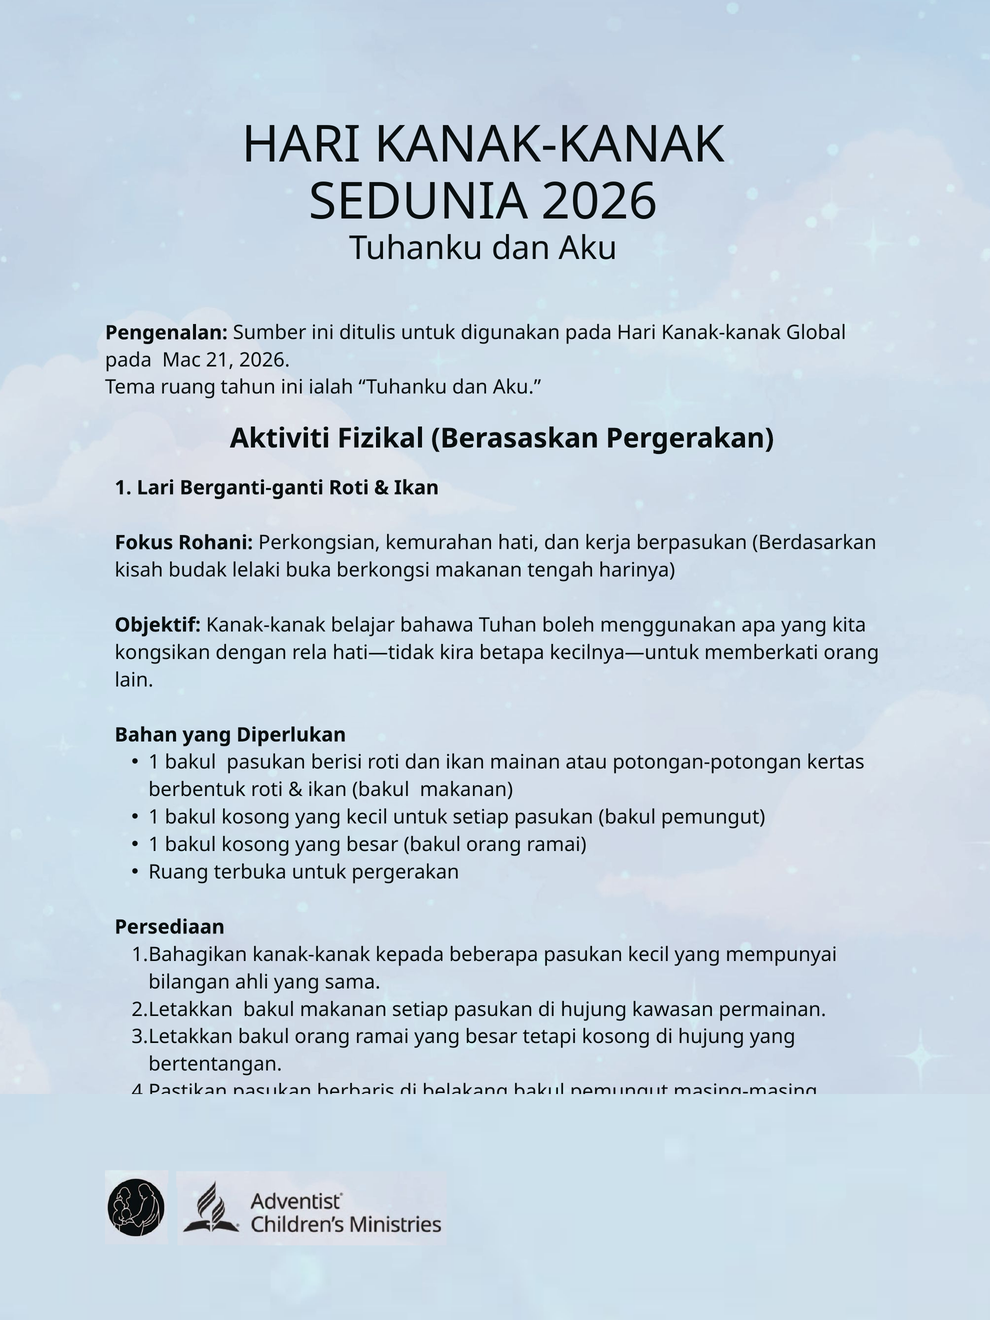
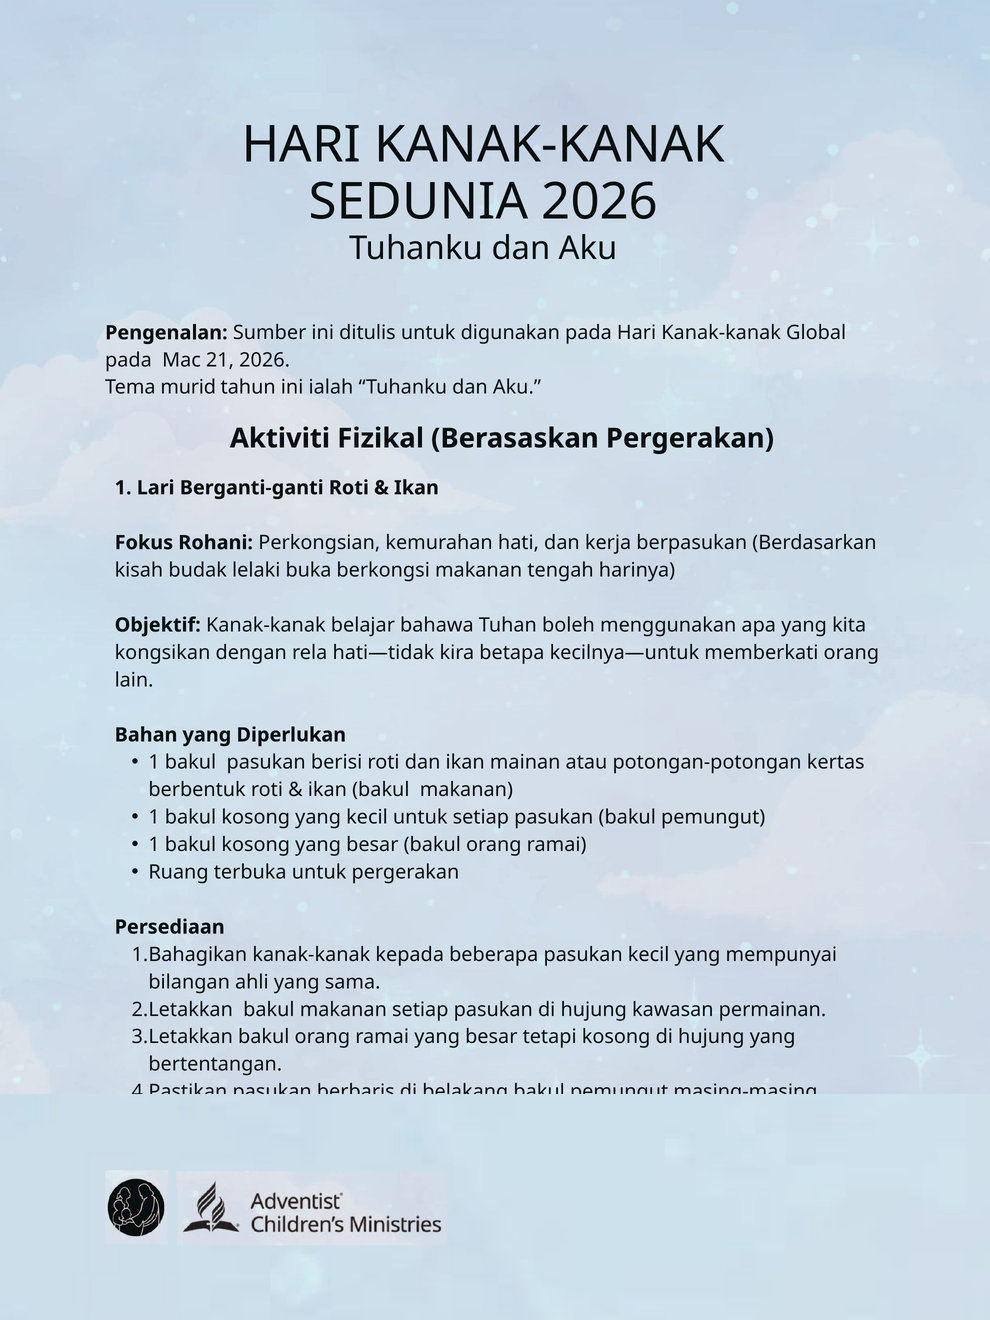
Tema ruang: ruang -> murid (188, 387)
